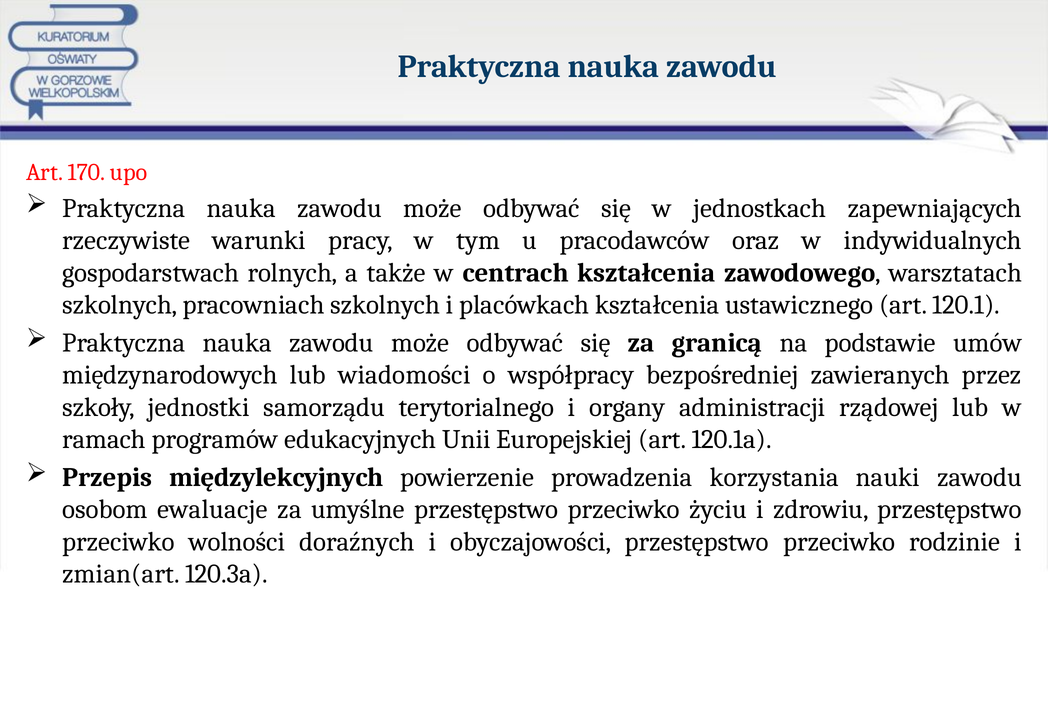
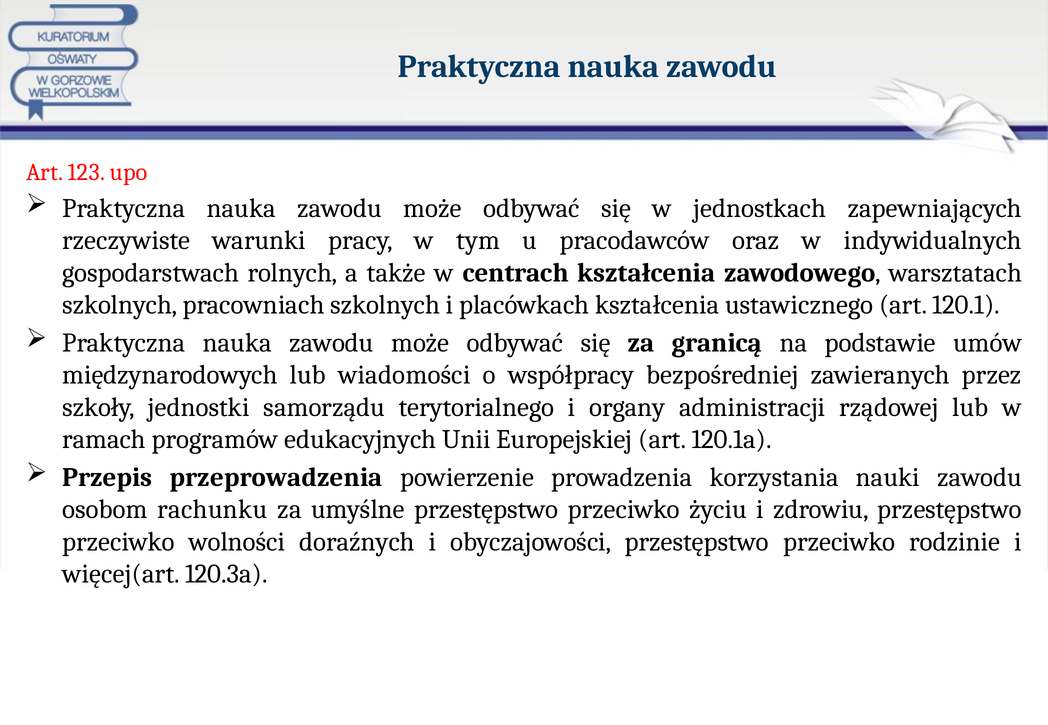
170: 170 -> 123 (86, 172)
międzylekcyjnych: międzylekcyjnych -> przeprowadzenia (276, 478)
ewaluacje: ewaluacje -> rachunku (212, 510)
zmian(art: zmian(art -> więcej(art (121, 574)
